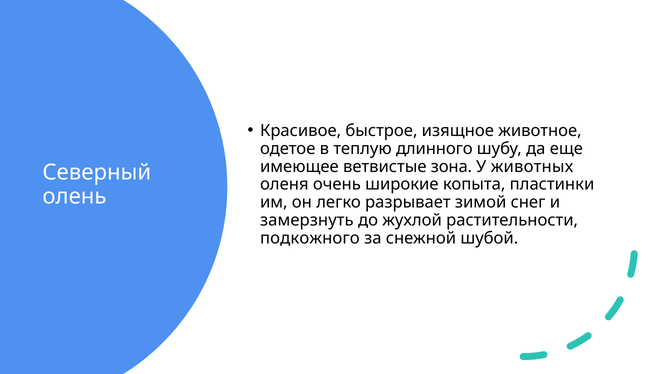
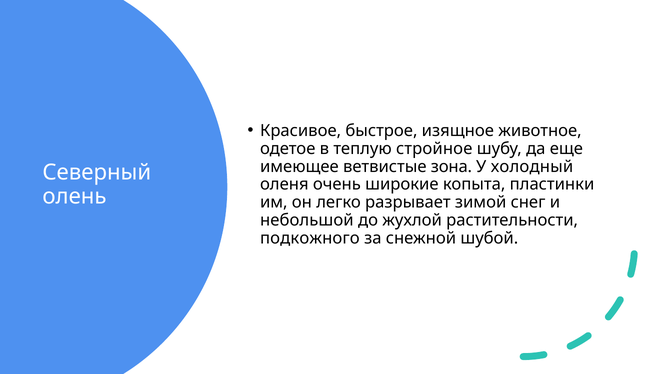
длинного: длинного -> стройное (434, 149)
животных: животных -> холодный (532, 167)
замерзнуть: замерзнуть -> небольшой (307, 220)
